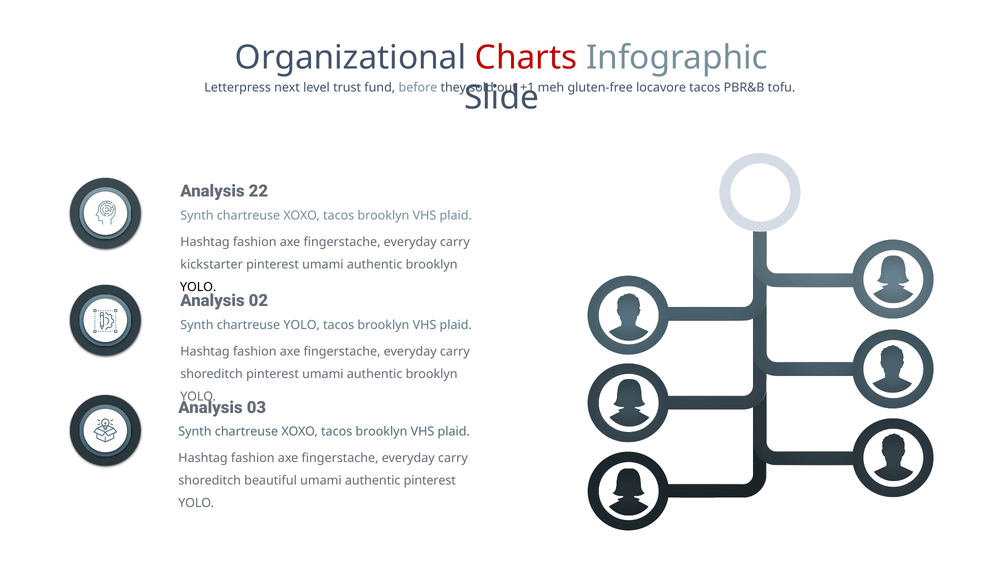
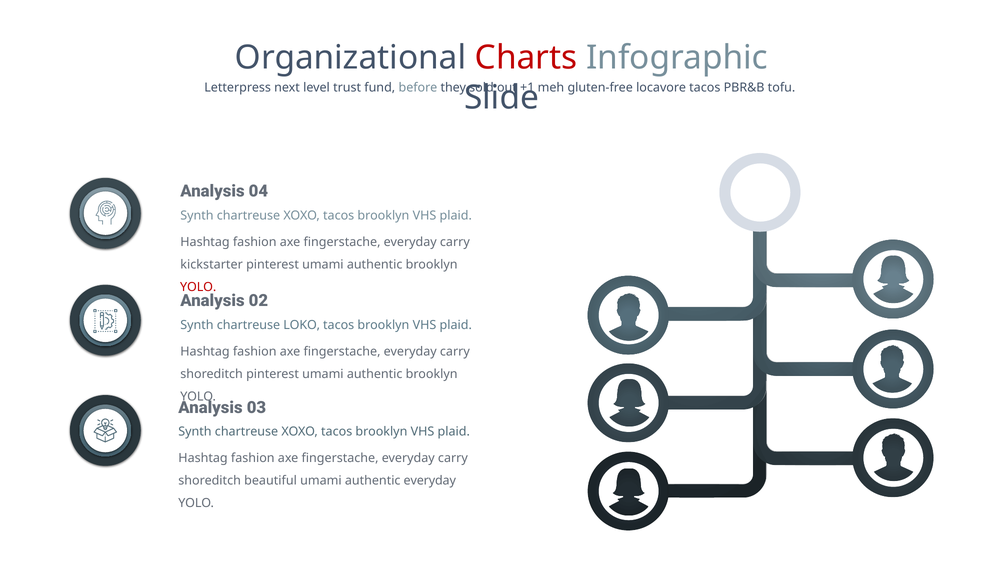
22: 22 -> 04 (258, 191)
YOLO colour: black -> red (198, 287)
chartreuse YOLO: YOLO -> LOKO (302, 325)
authentic pinterest: pinterest -> everyday (430, 481)
